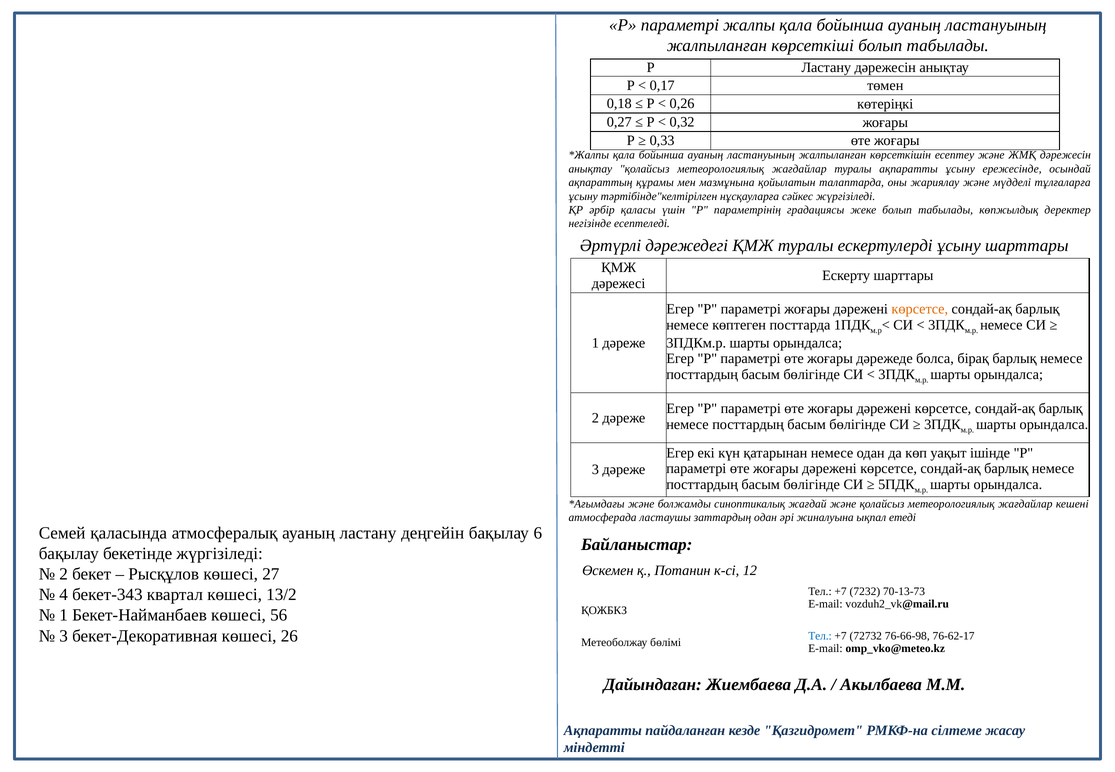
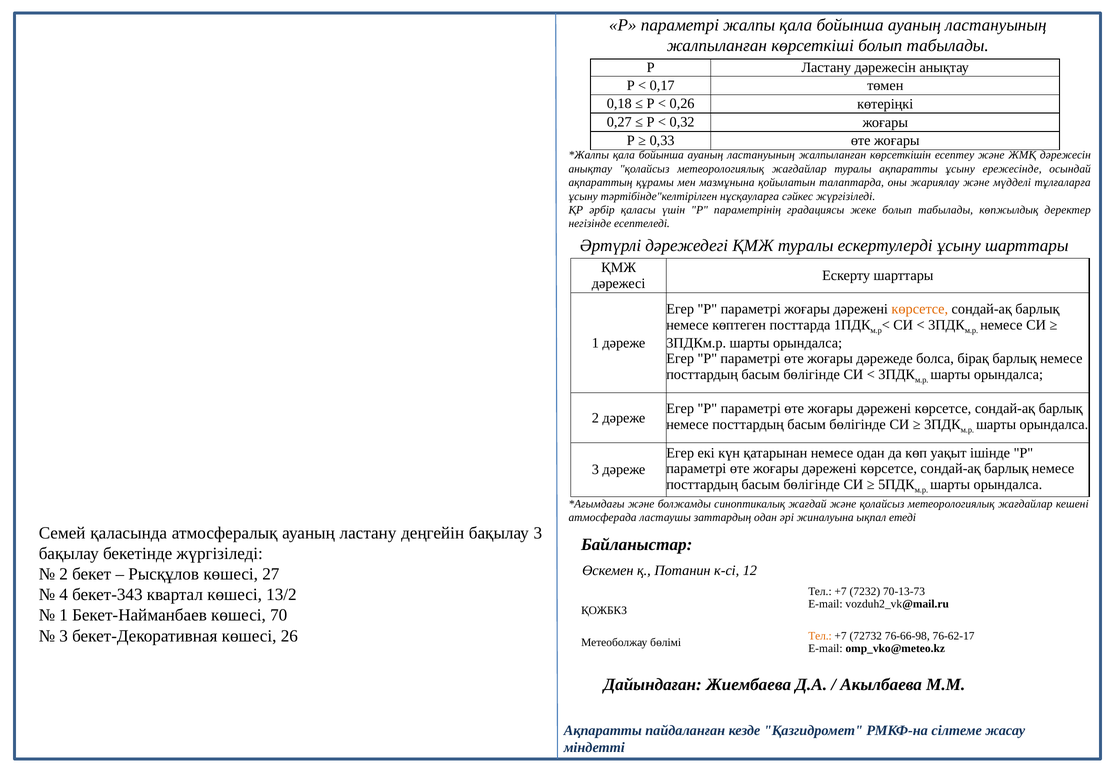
бақылау 6: 6 -> 3 (538, 533)
56: 56 -> 70 (279, 615)
Тел colour: blue -> orange (820, 636)
